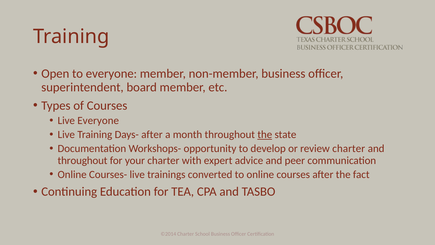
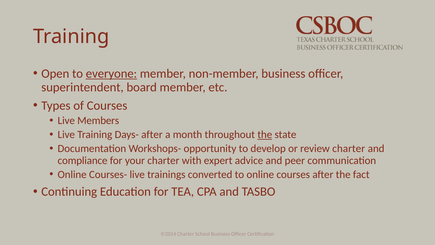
everyone underline: none -> present (111, 74)
Live Everyone: Everyone -> Members (98, 120)
throughout: throughout -> compliance (83, 160)
